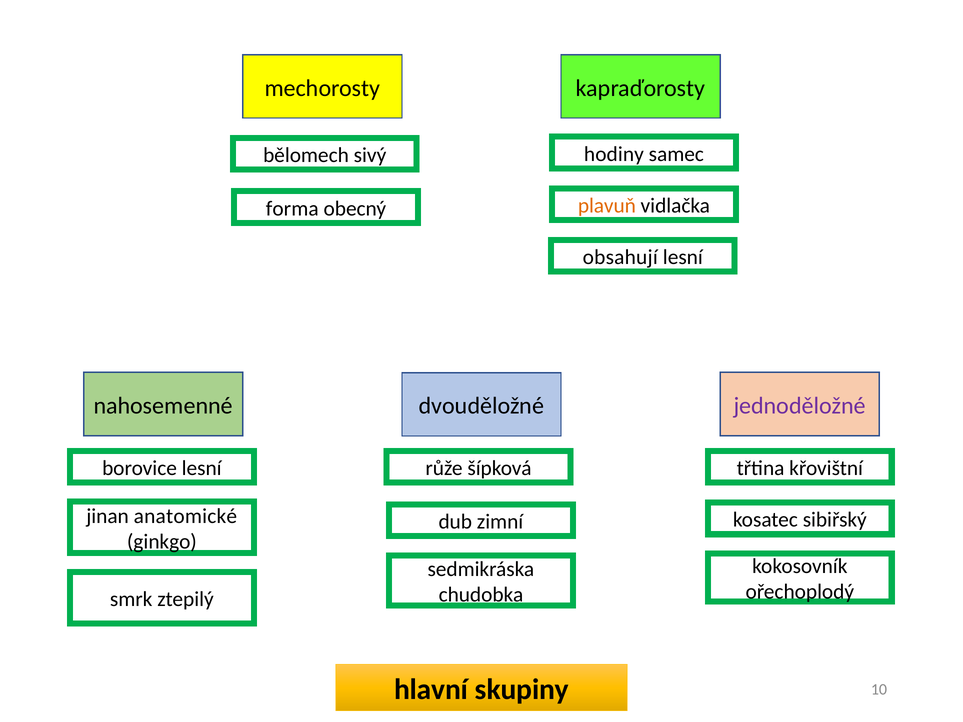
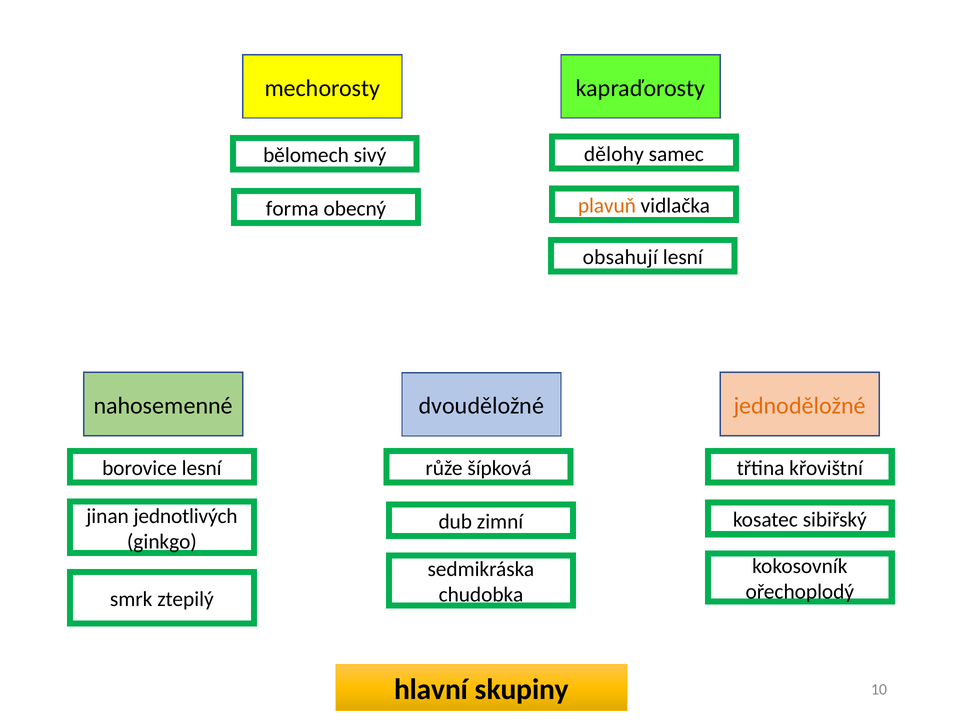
hodiny: hodiny -> dělohy (614, 154)
jednoděložné colour: purple -> orange (800, 406)
anatomické: anatomické -> jednotlivých (186, 516)
